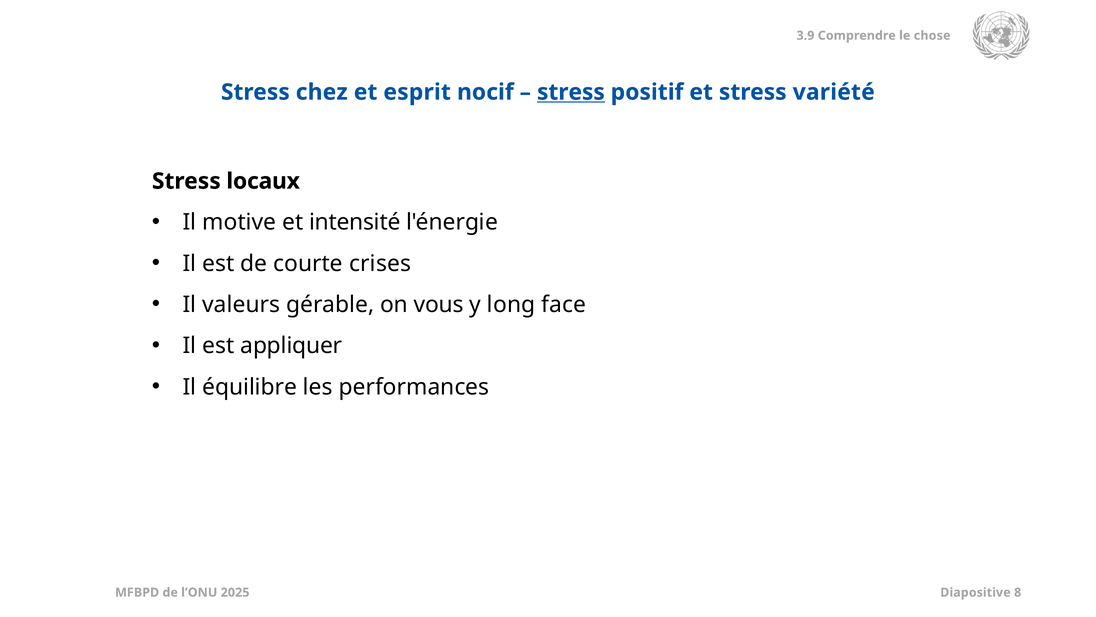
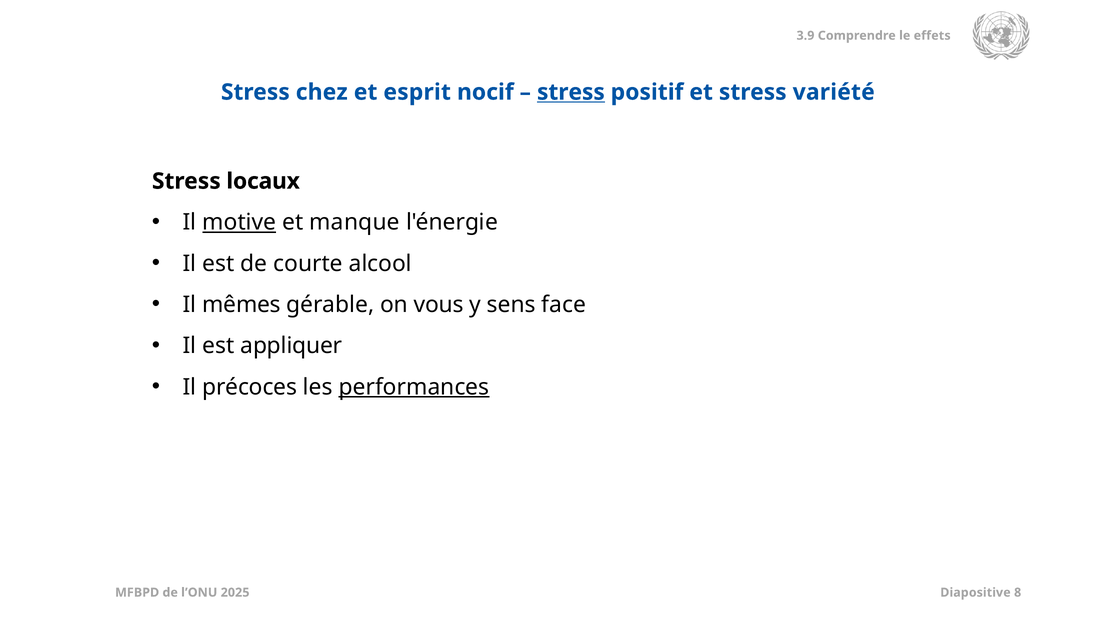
chose: chose -> effets (932, 36)
motive underline: none -> present (239, 222)
intensité: intensité -> manque (355, 222)
crises: crises -> alcool (380, 263)
valeurs: valeurs -> mêmes (241, 304)
long: long -> sens (511, 304)
équilibre: équilibre -> précoces (250, 387)
performances underline: none -> present (414, 387)
